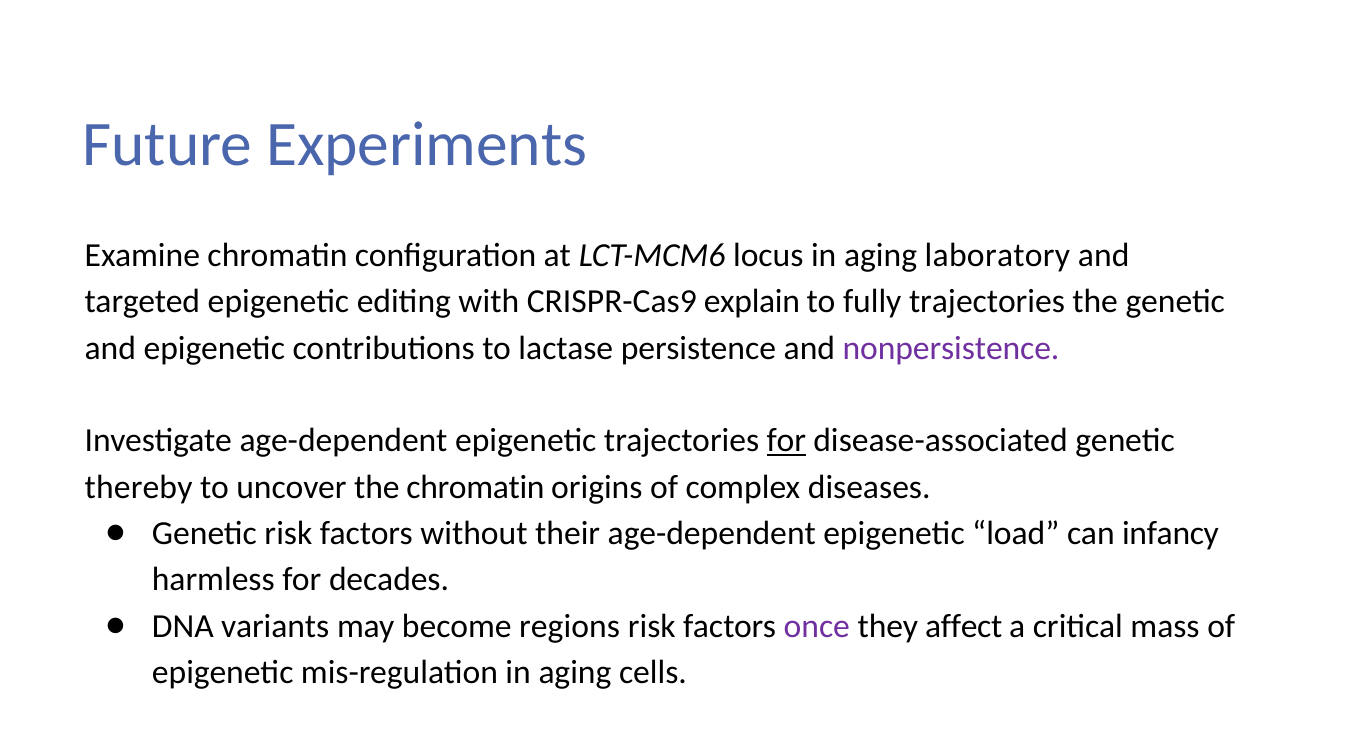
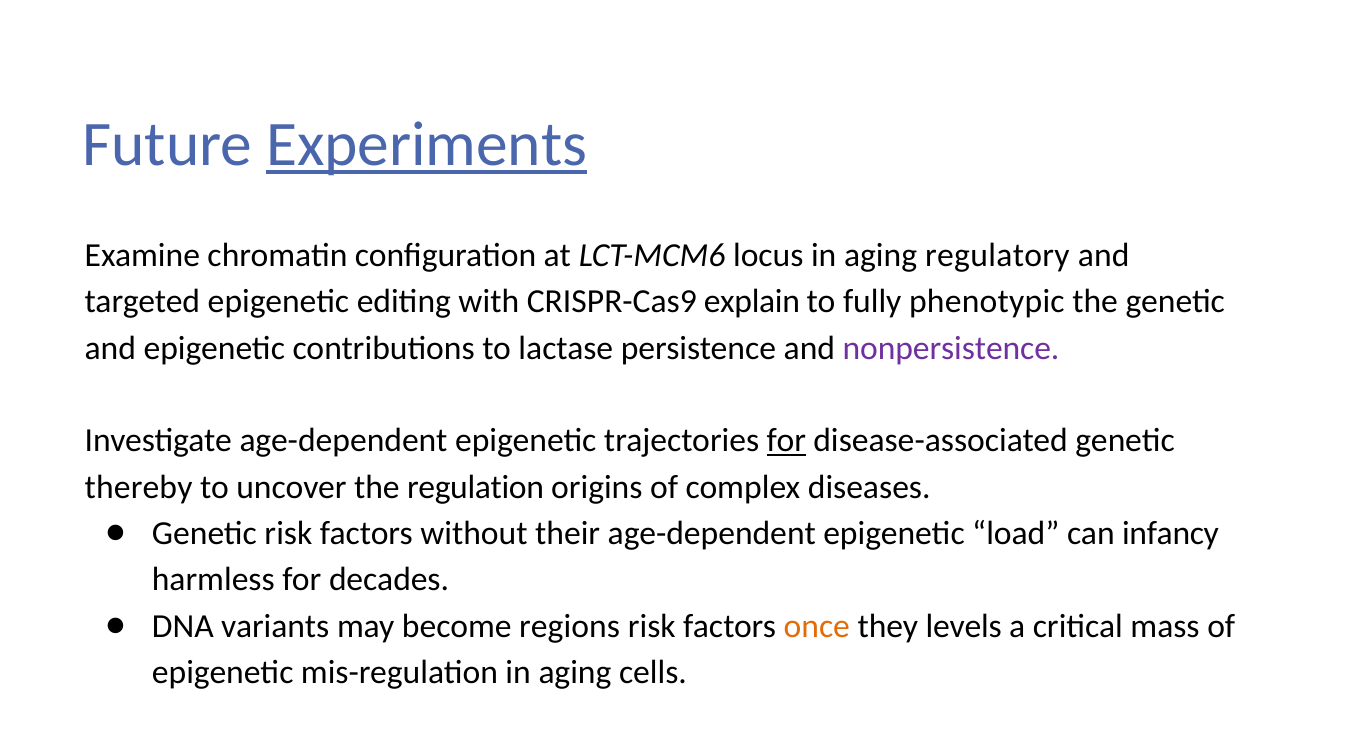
Experiments underline: none -> present (427, 145)
laboratory: laboratory -> regulatory (997, 256)
fully trajectories: trajectories -> phenotypic (987, 302)
the chromatin: chromatin -> regulation (475, 487)
once colour: purple -> orange (817, 627)
affect: affect -> levels (964, 627)
